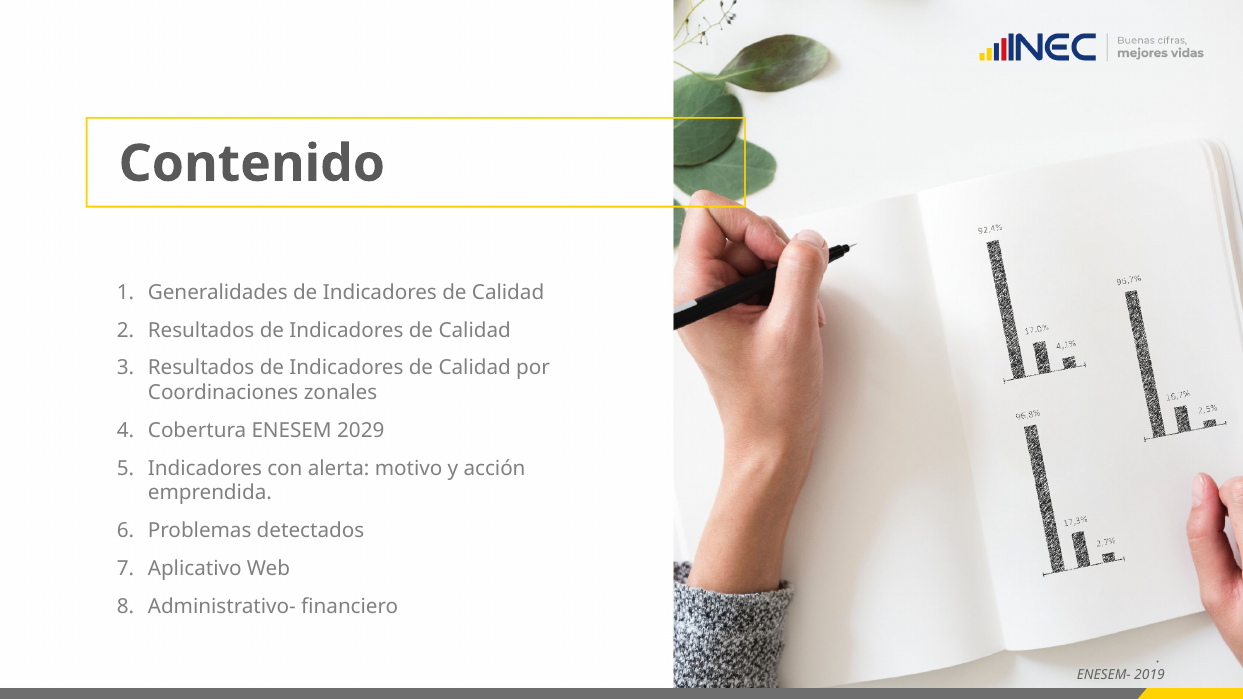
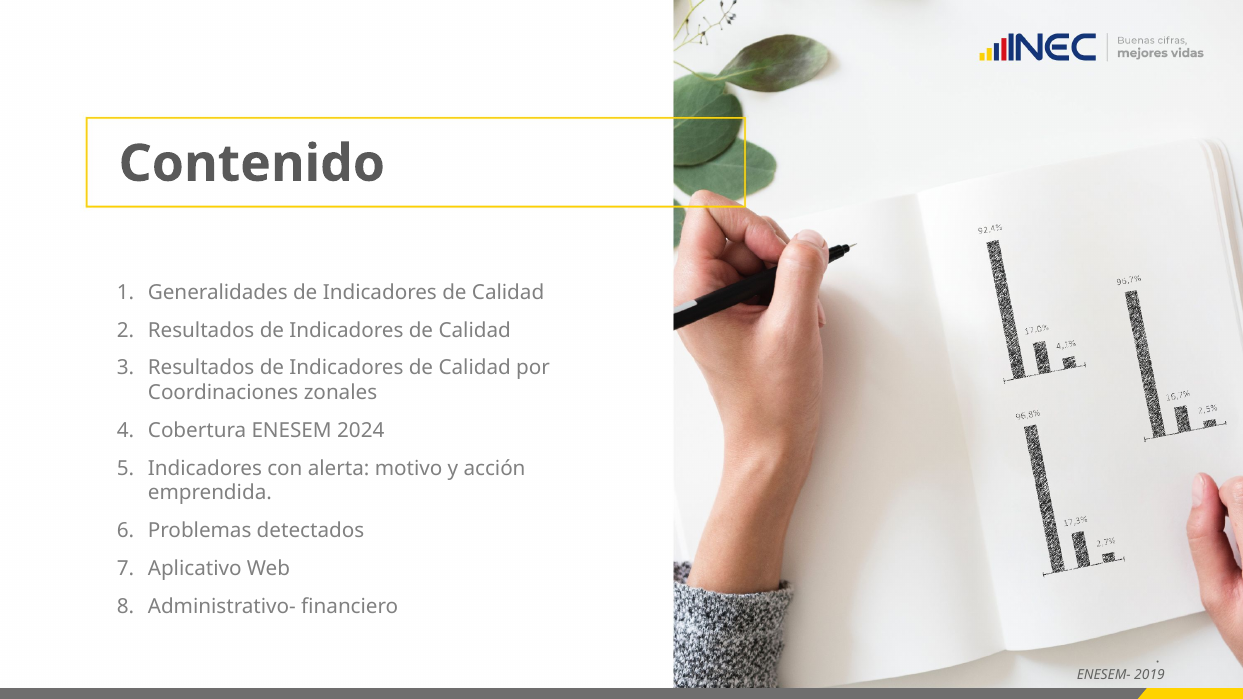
2029: 2029 -> 2024 (361, 431)
